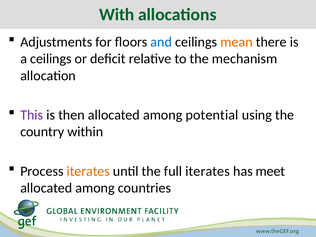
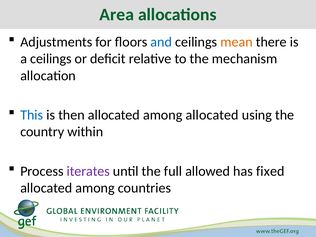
With: With -> Area (117, 15)
This colour: purple -> blue (32, 115)
among potential: potential -> allocated (212, 115)
iterates colour: orange -> purple (88, 171)
full iterates: iterates -> allowed (208, 171)
meet: meet -> fixed (270, 171)
